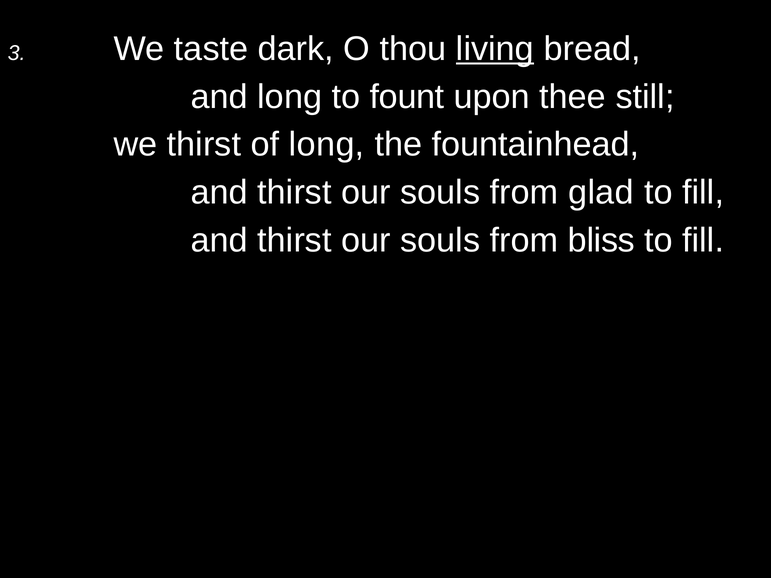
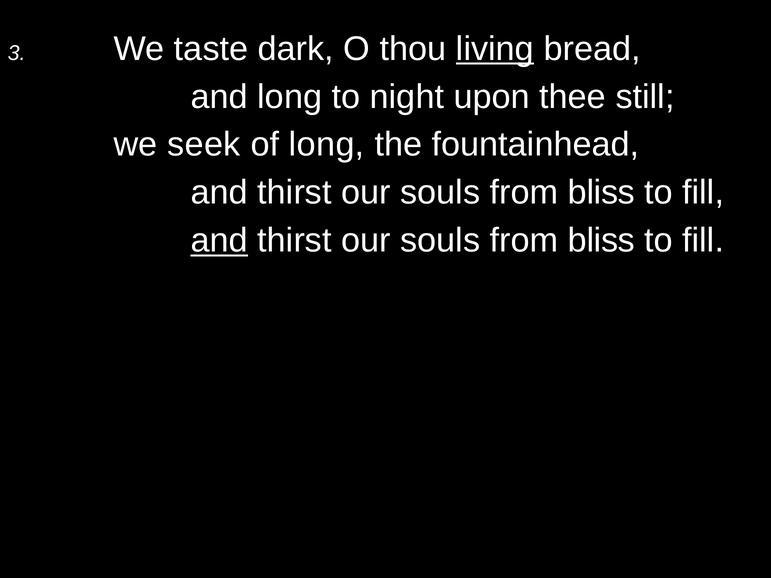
fount: fount -> night (407, 97)
we thirst: thirst -> seek (204, 145)
glad: glad -> bliss (601, 193)
and underline: none -> present (219, 241)
